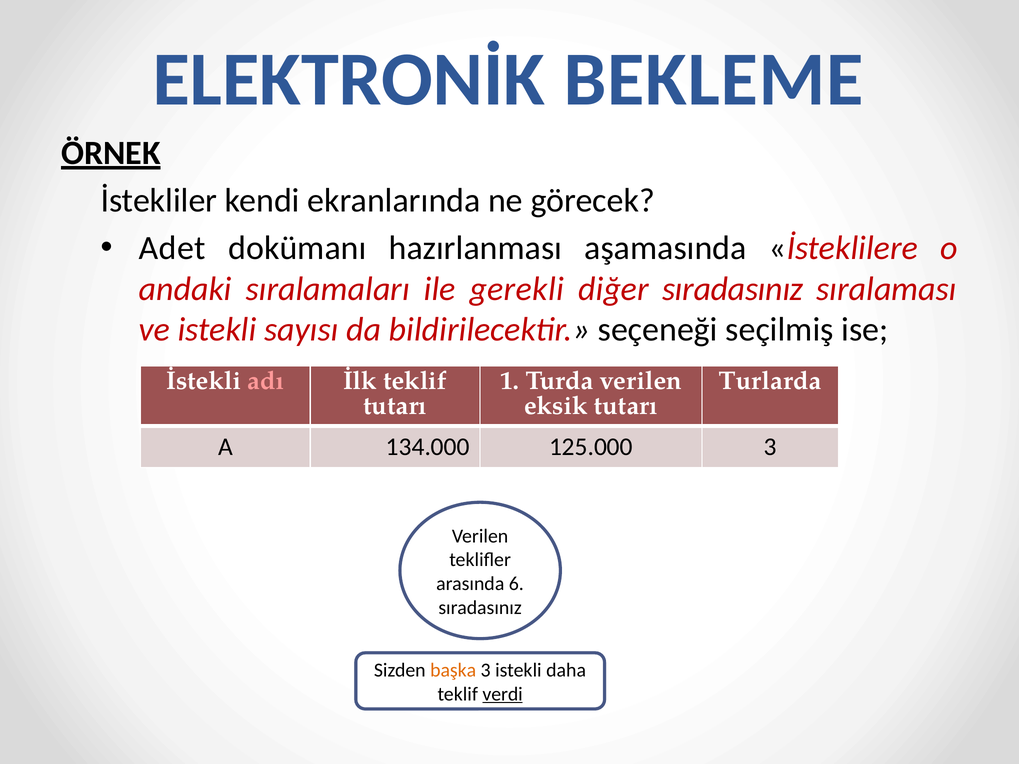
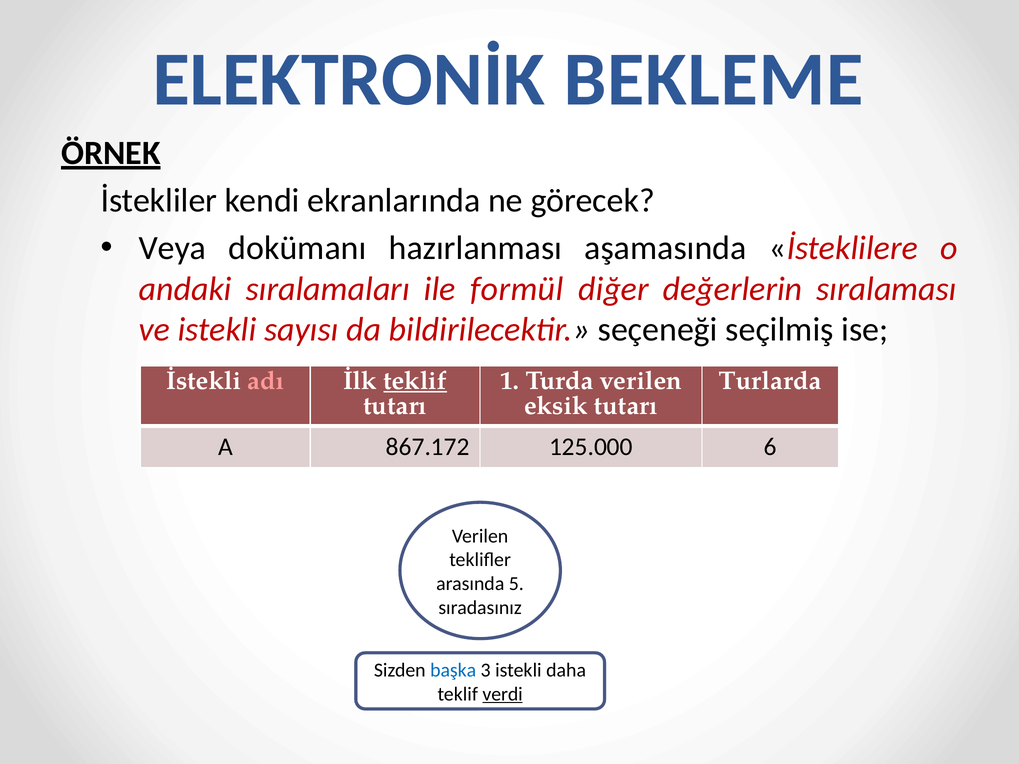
Adet: Adet -> Veya (173, 248)
gerekli: gerekli -> formül (517, 289)
diğer sıradasınız: sıradasınız -> değerlerin (733, 289)
teklif underline: none -> present (415, 381)
134.000: 134.000 -> 867.172 (428, 447)
125.000 3: 3 -> 6 (770, 447)
6: 6 -> 5 (516, 584)
başka colour: orange -> blue (453, 671)
